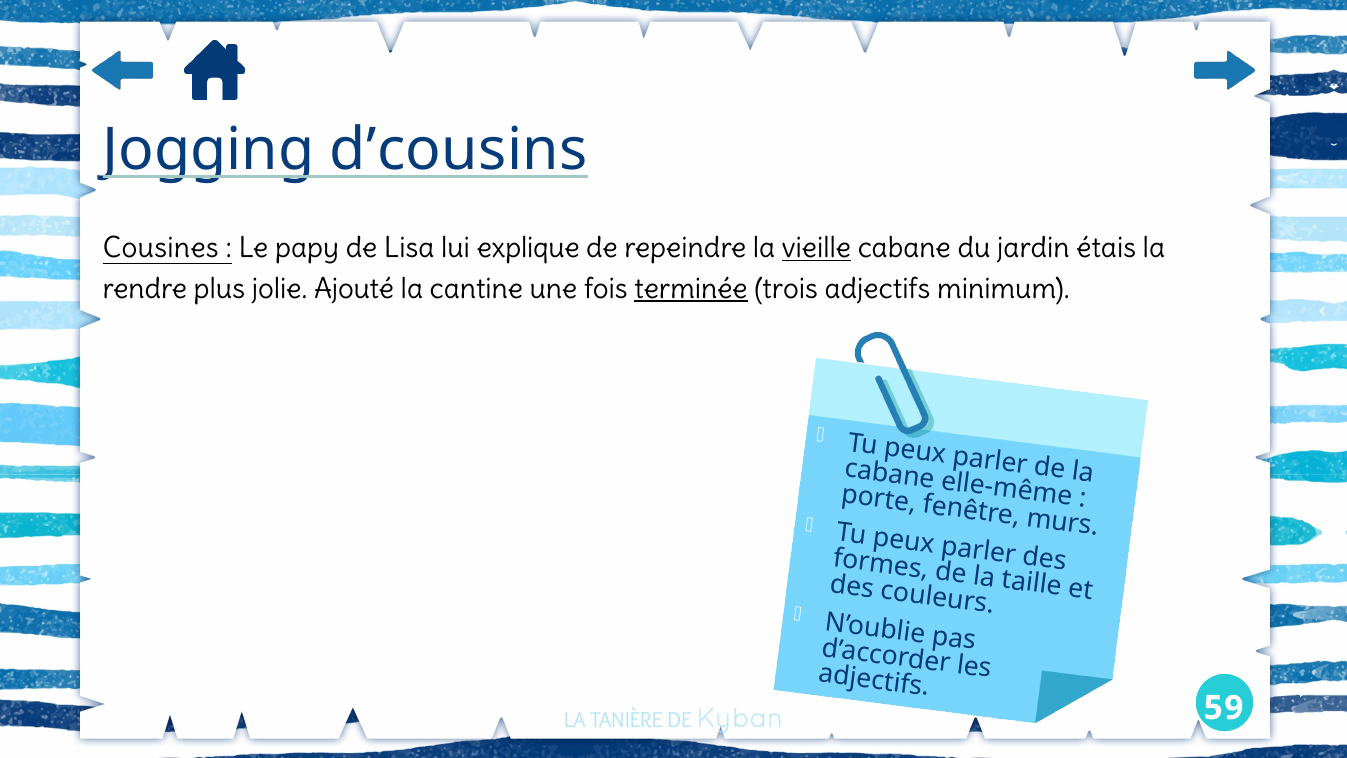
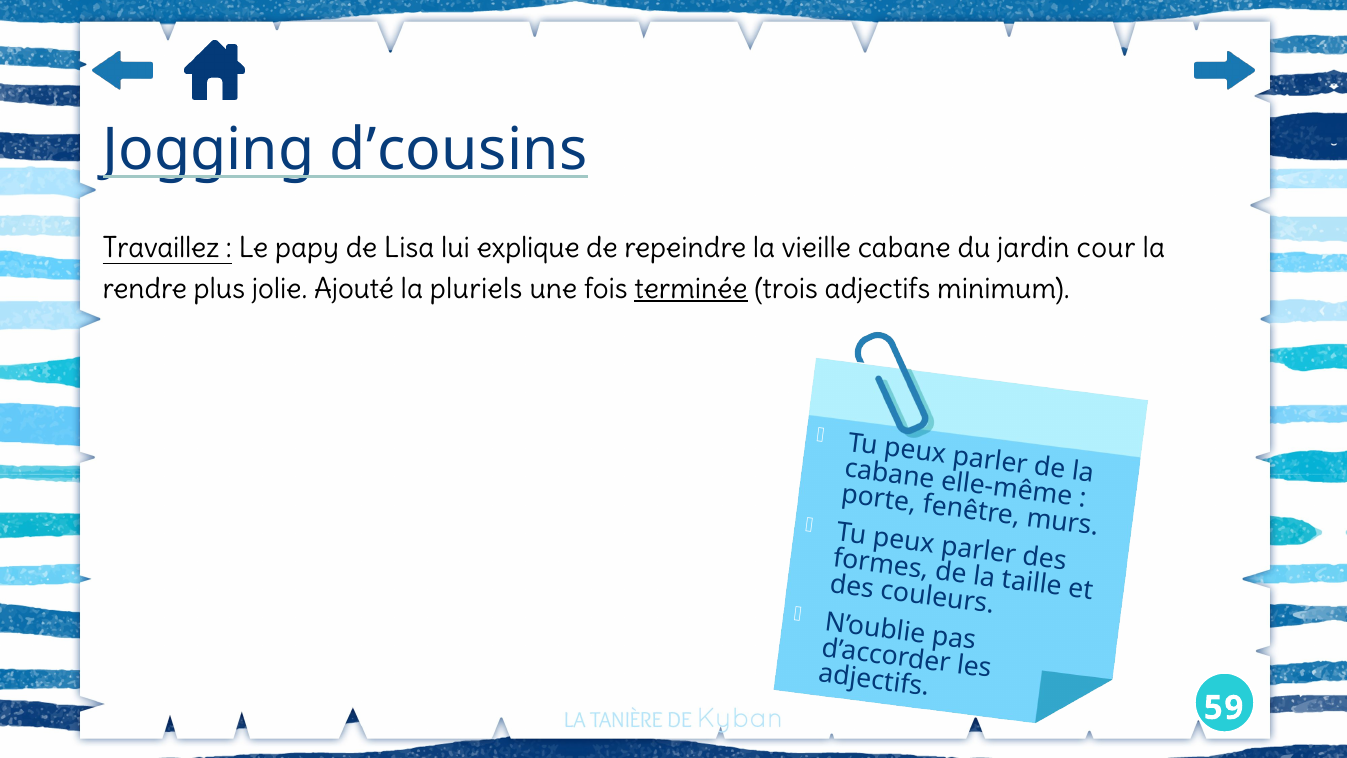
Cousines: Cousines -> Travaillez (161, 248)
vieille underline: present -> none (816, 248)
étais: étais -> cour (1106, 248)
cantine: cantine -> pluriels (476, 289)
